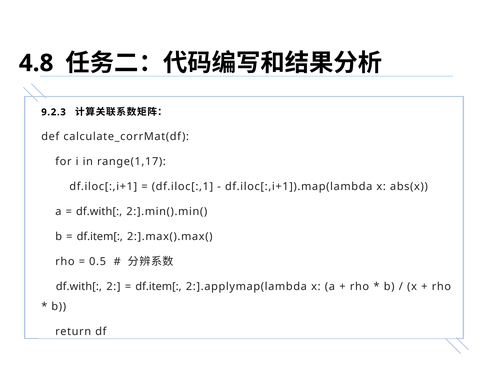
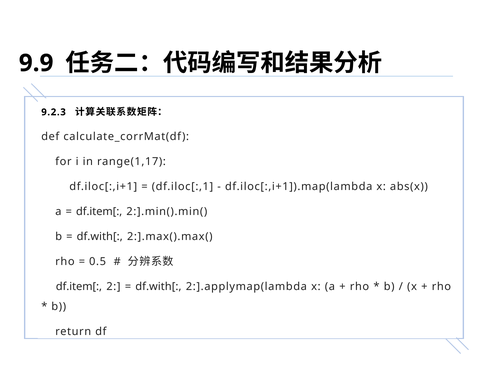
4.8: 4.8 -> 9.9 (36, 63)
df.with[: df.with[ -> df.item[ (99, 212)
df.item[: df.item[ -> df.with[ (100, 237)
df.with[: df.with[ -> df.item[ (79, 287)
df.item[: df.item[ -> df.with[ (158, 287)
